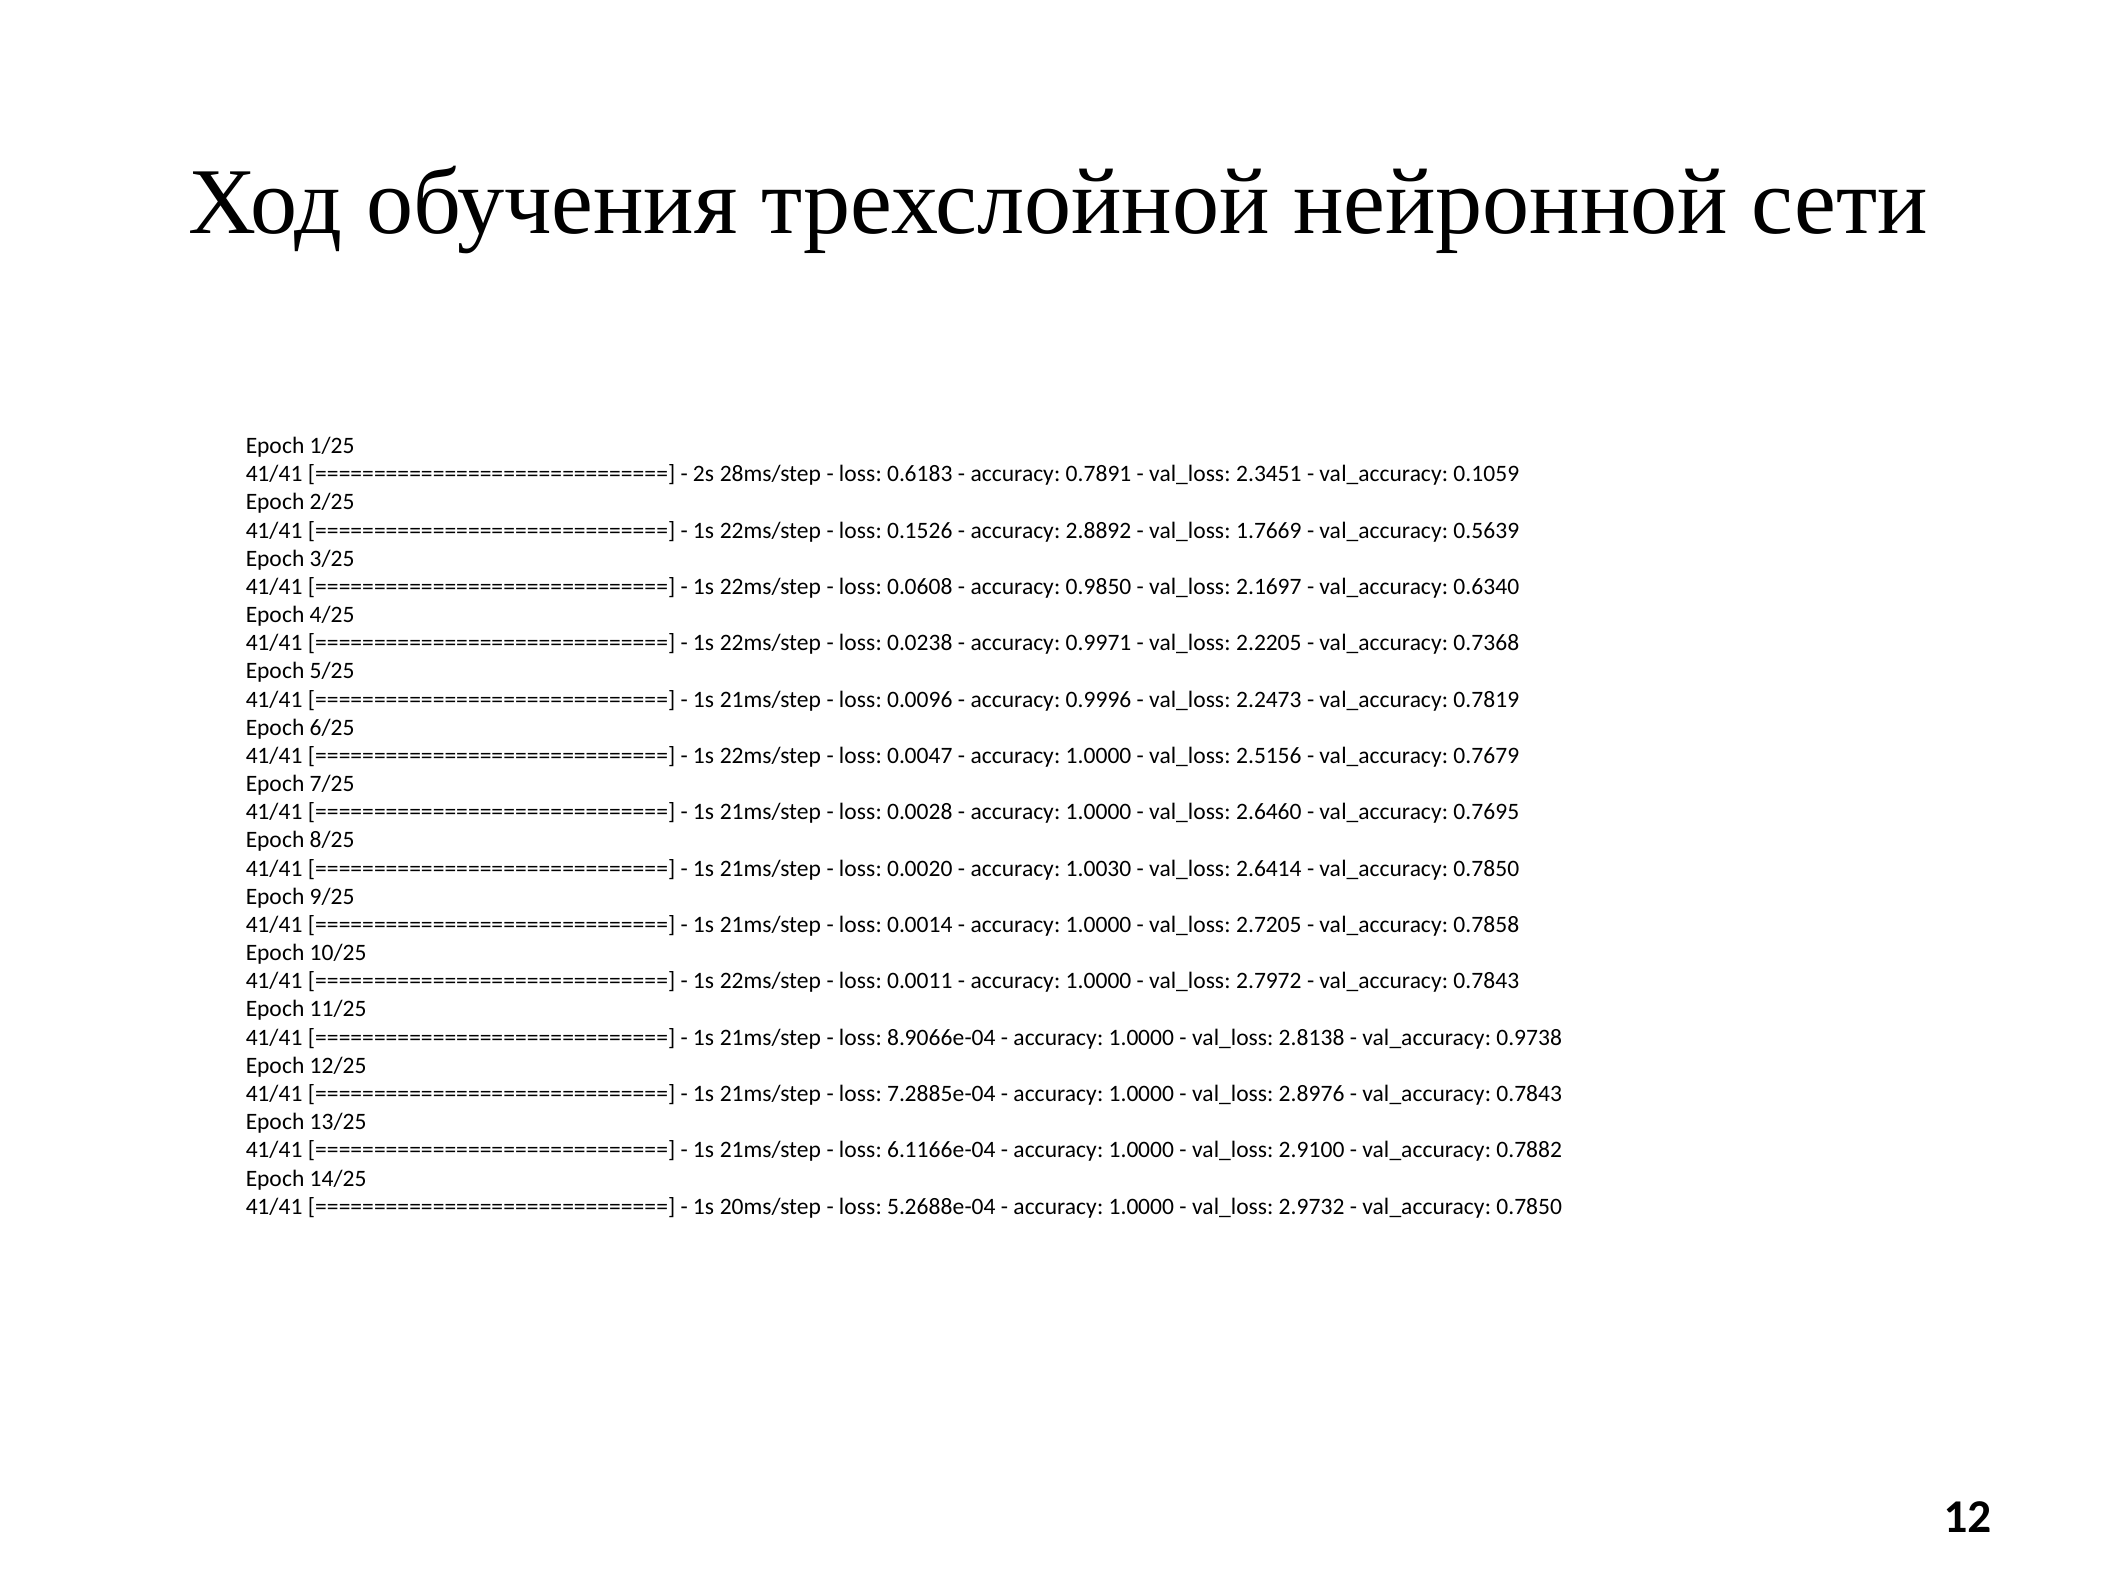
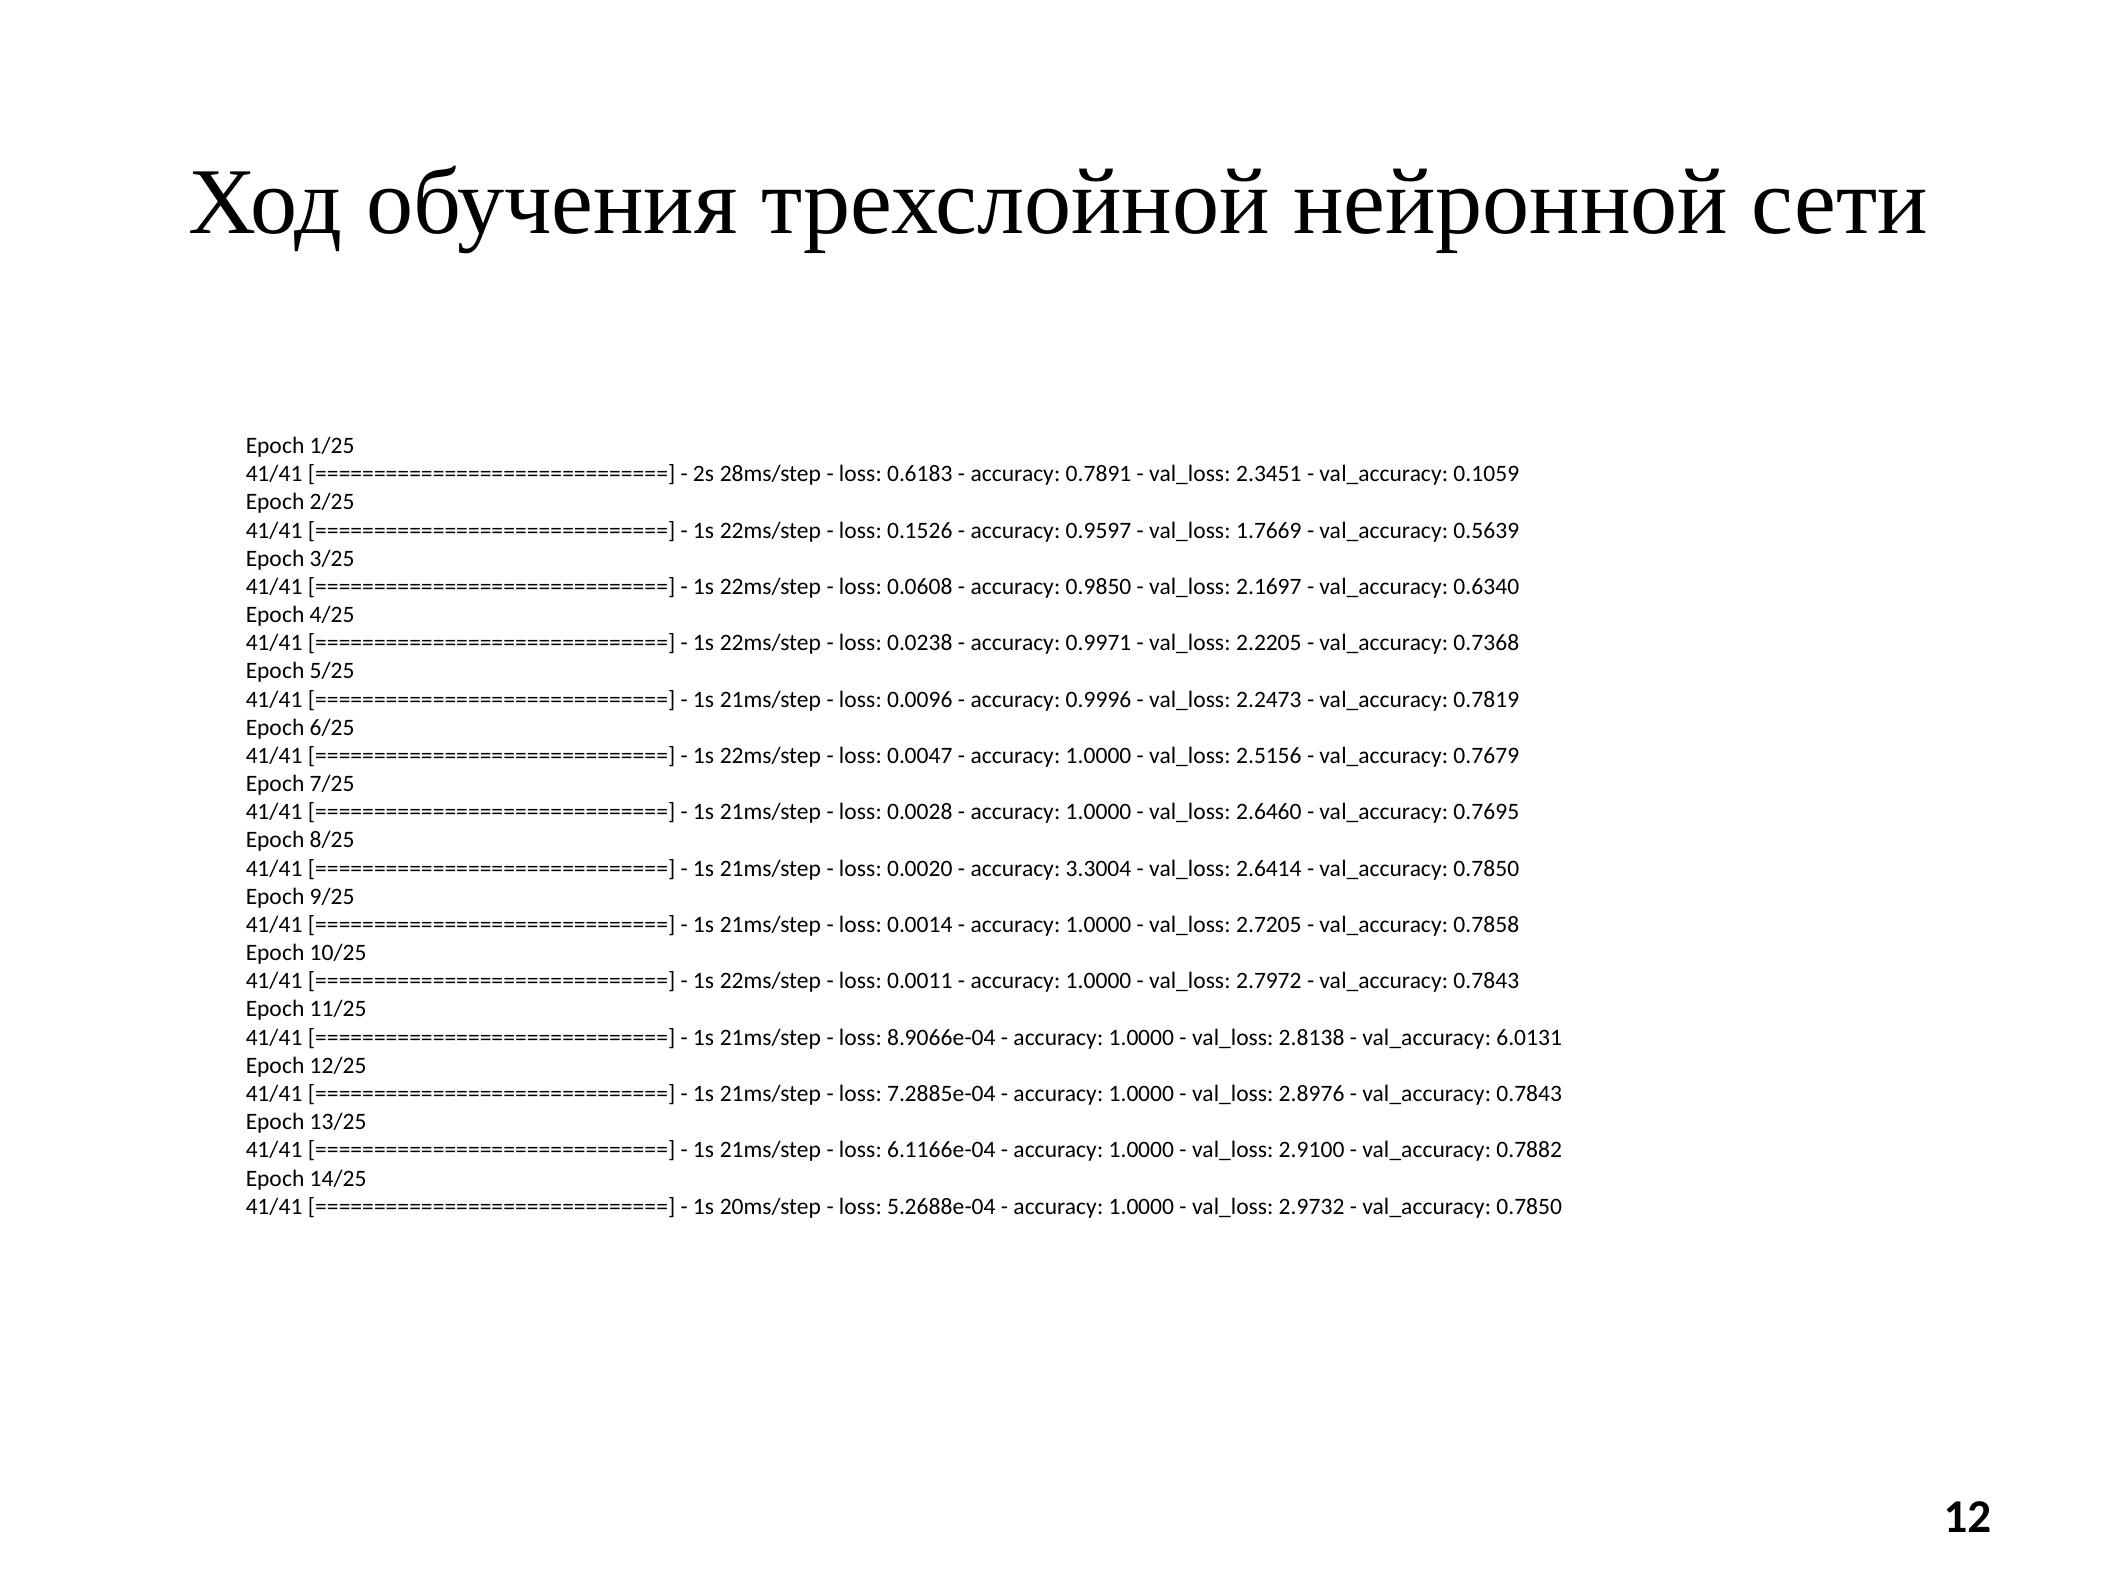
2.8892: 2.8892 -> 0.9597 (1098, 530)
1.0030: 1.0030 -> 3.3004 (1098, 869)
0.9738: 0.9738 -> 6.0131 (1529, 1038)
